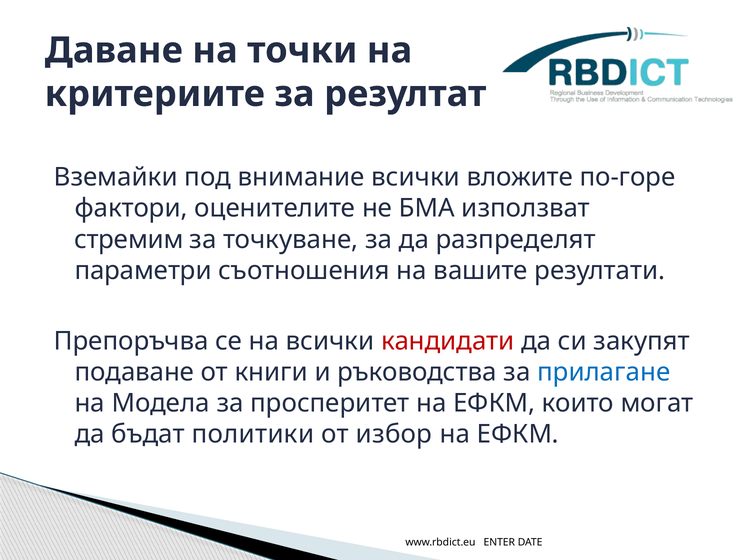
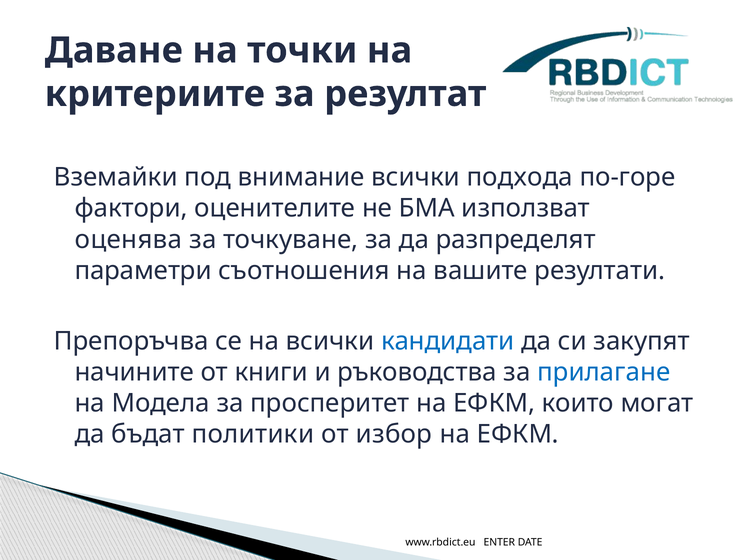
вложите: вложите -> подхода (520, 177)
стремим: стремим -> оценява (129, 240)
кандидати colour: red -> blue (448, 341)
подаване: подаване -> начините (134, 372)
